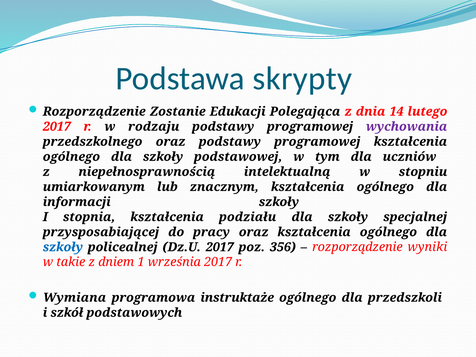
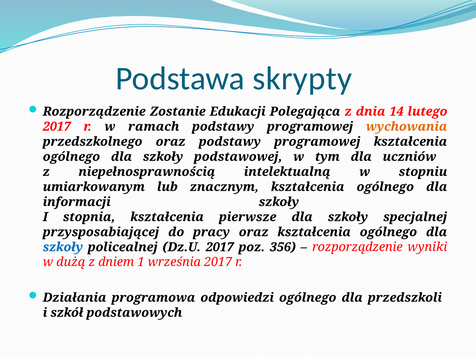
rodzaju: rodzaju -> ramach (154, 127)
wychowania colour: purple -> orange (407, 127)
podziału: podziału -> pierwsze (248, 217)
takie: takie -> dużą (71, 262)
Wymiana: Wymiana -> Działania (75, 298)
instruktaże: instruktaże -> odpowiedzi (237, 298)
